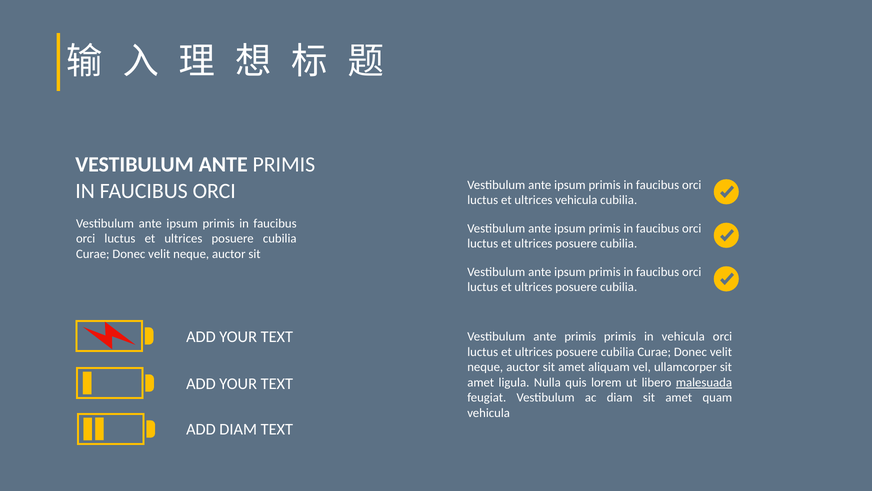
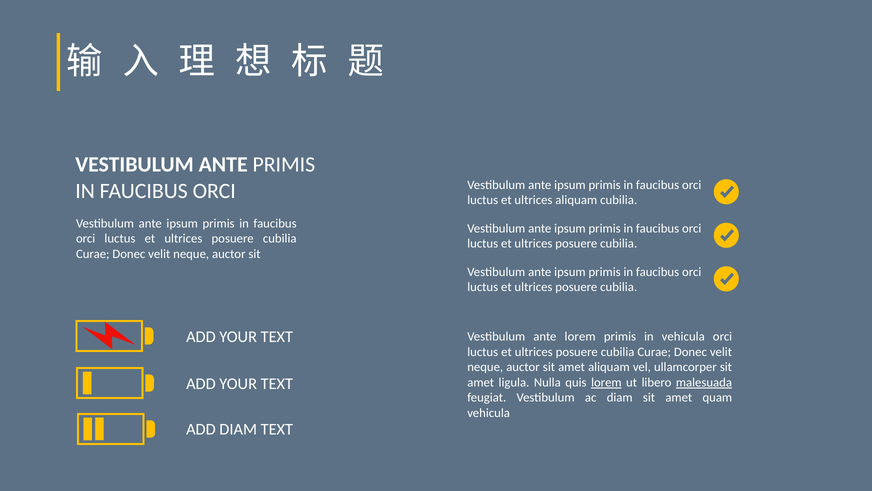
ultrices vehicula: vehicula -> aliquam (576, 200)
primis: primis -> lorem (580, 336)
lorem underline: none -> present (606, 382)
